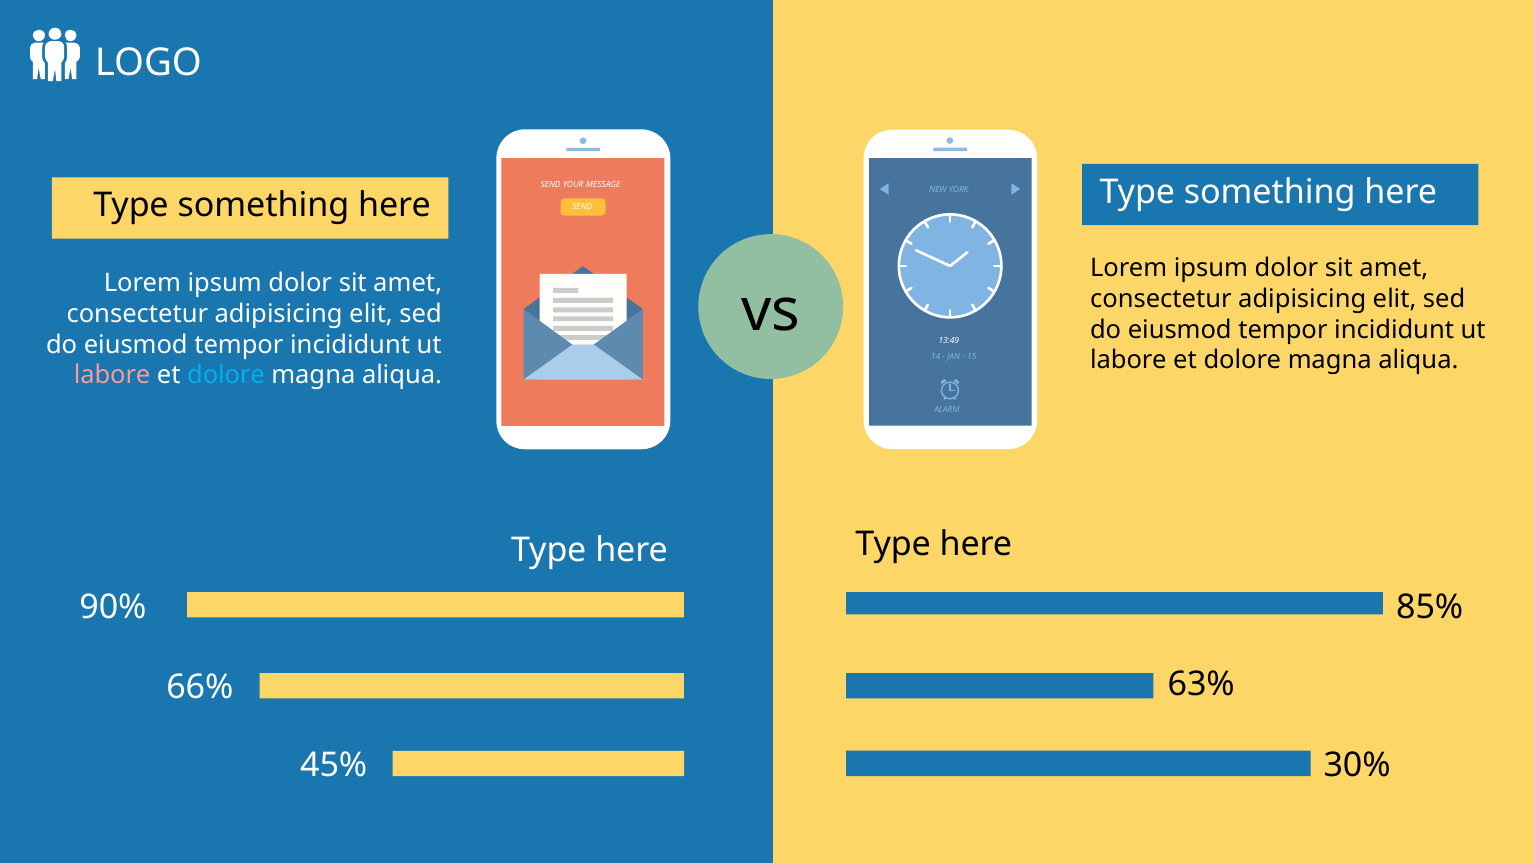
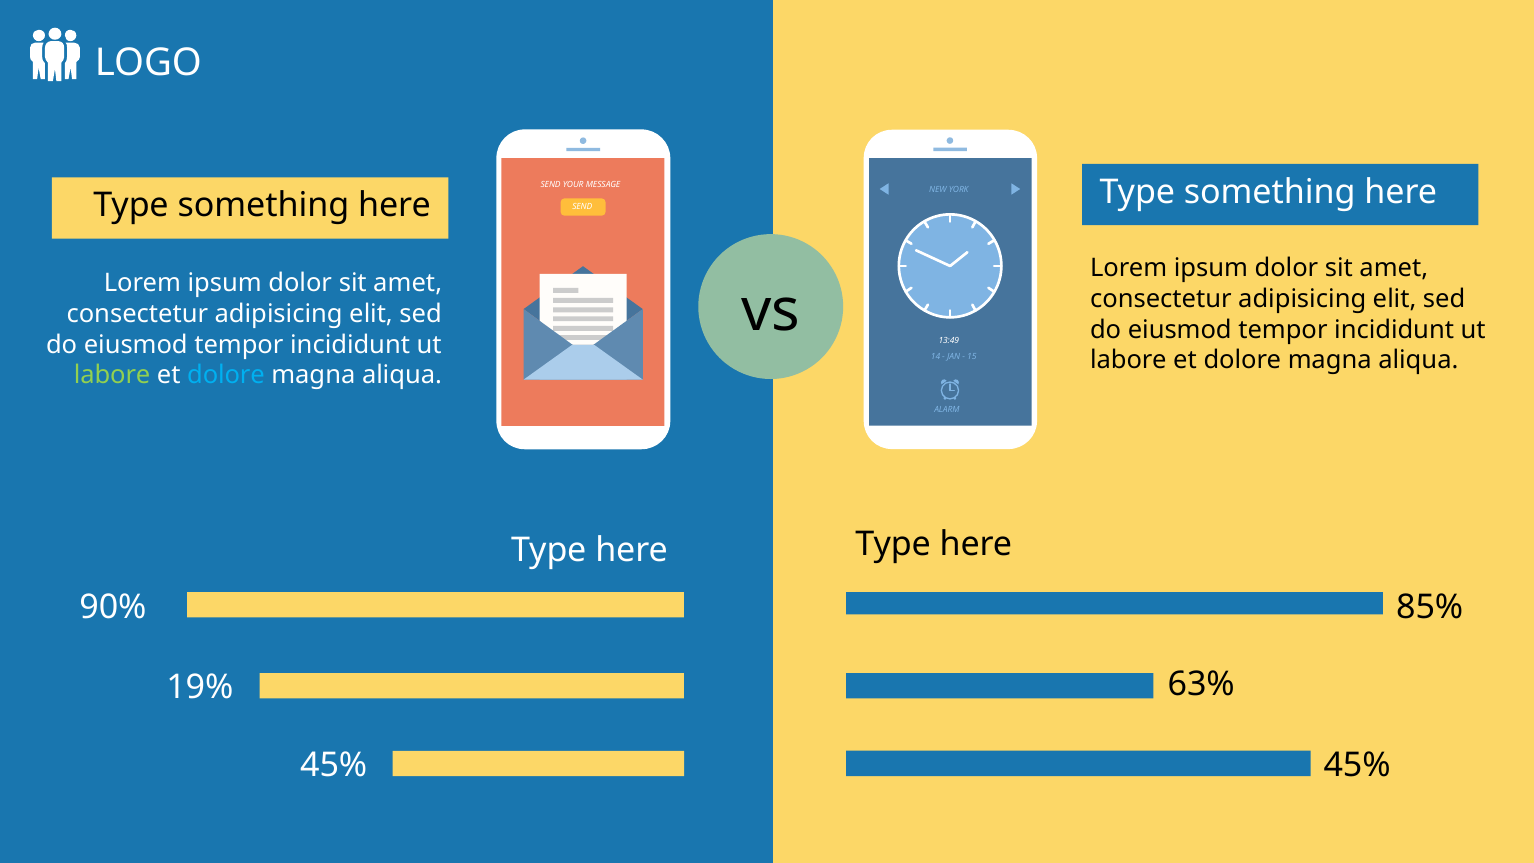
labore colour: pink -> light green (112, 375)
66%: 66% -> 19% (200, 688)
30%: 30% -> 45% (1357, 765)
